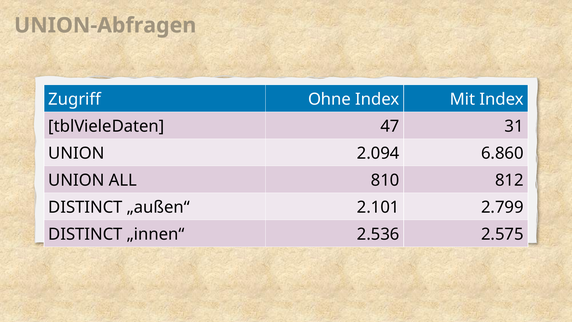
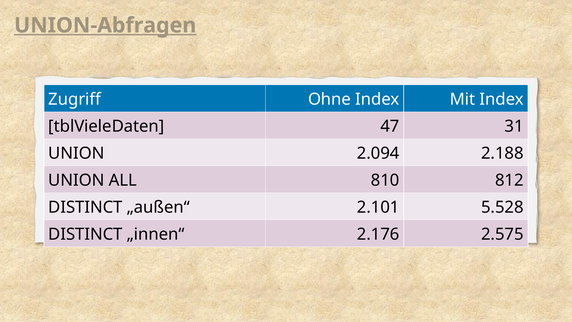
UNION-Abfragen underline: none -> present (105, 25)
6.860: 6.860 -> 2.188 (502, 153)
2.799: 2.799 -> 5.528 (502, 207)
2.536: 2.536 -> 2.176 (378, 234)
